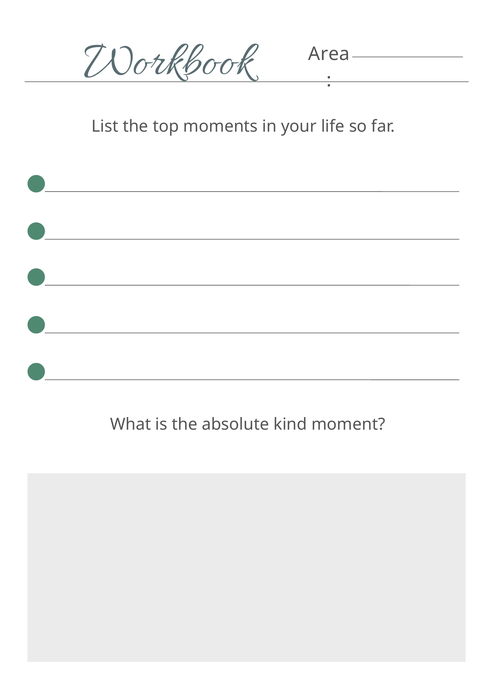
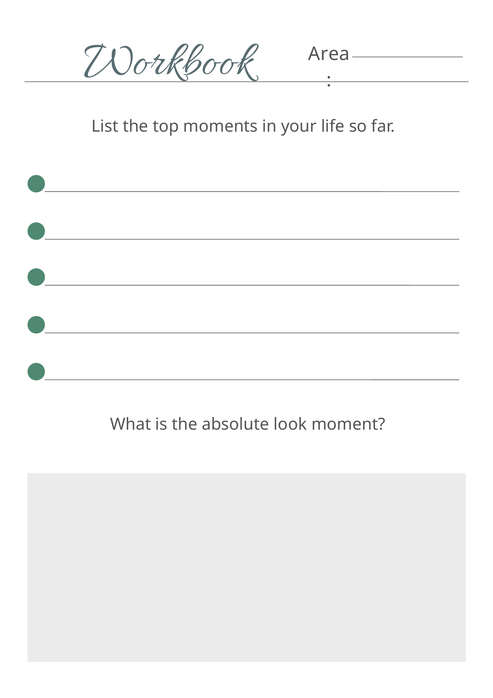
kind: kind -> look (290, 424)
